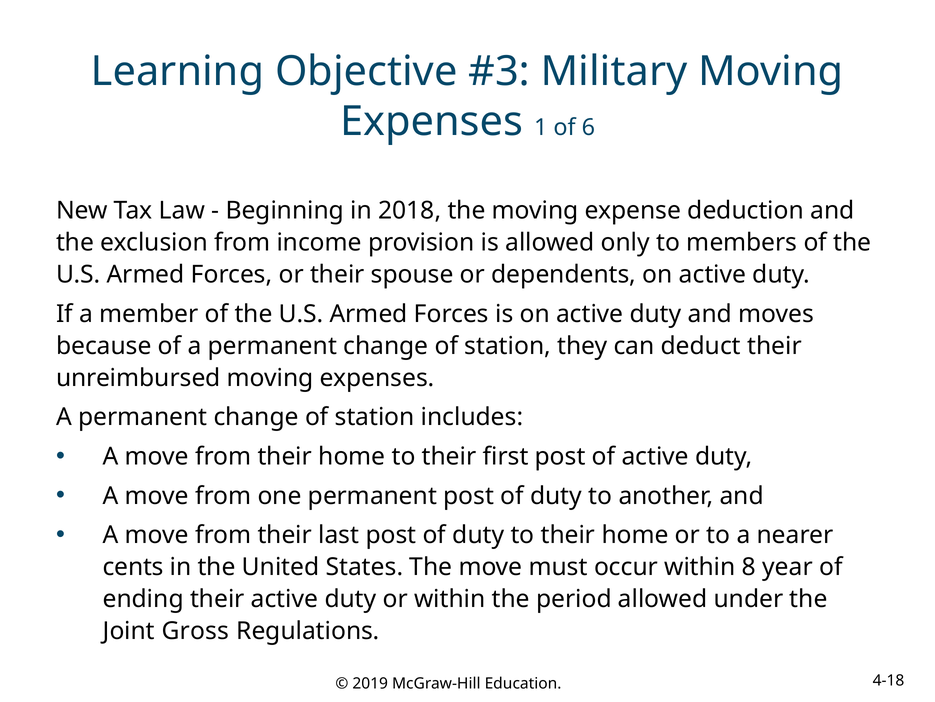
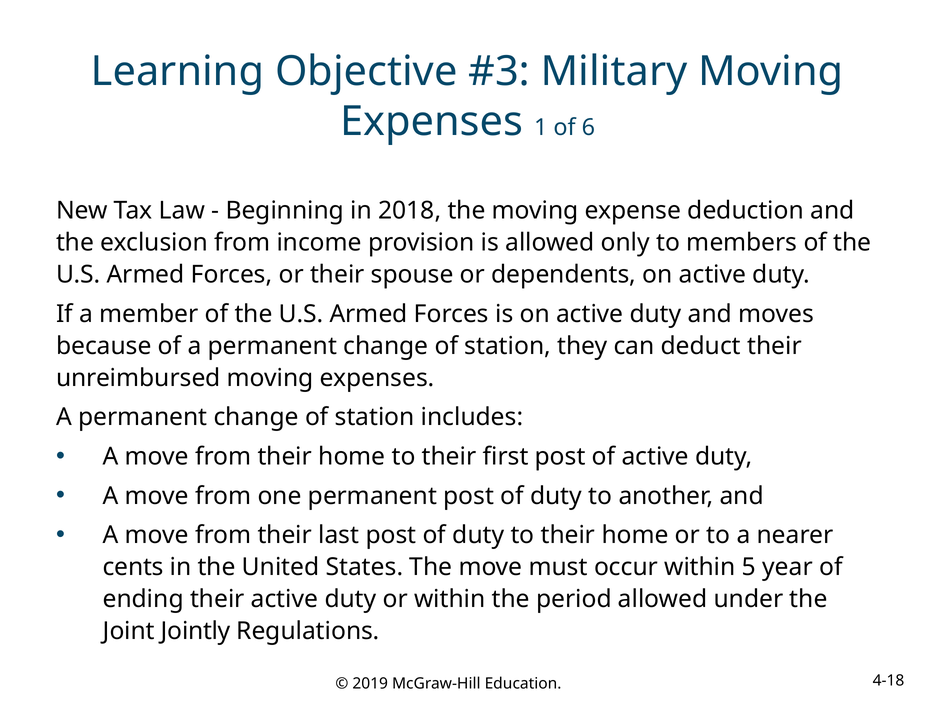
8: 8 -> 5 (749, 567)
Gross: Gross -> Jointly (196, 630)
